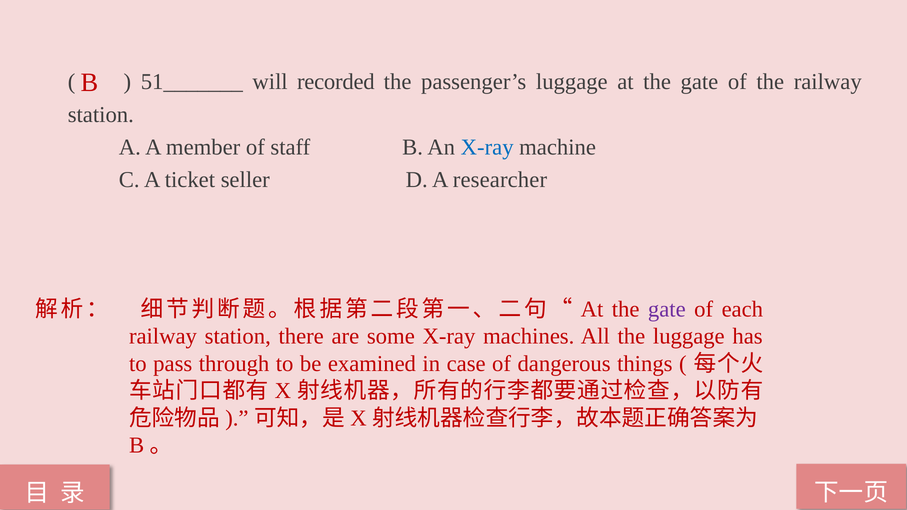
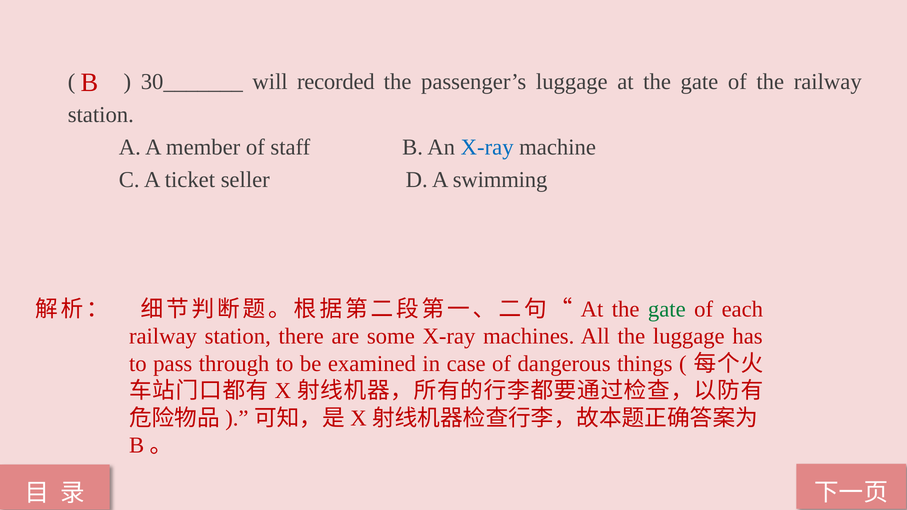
51_______: 51_______ -> 30_______ (192, 82)
researcher: researcher -> swimming (500, 180)
gate colour: purple -> green (667, 309)
